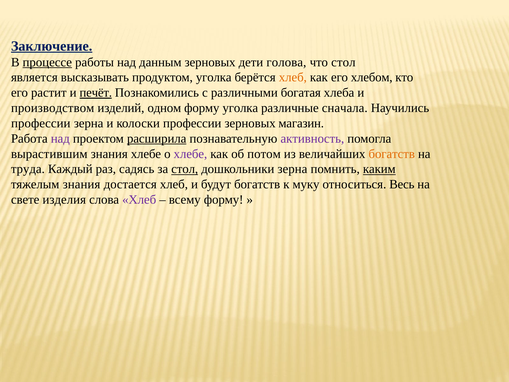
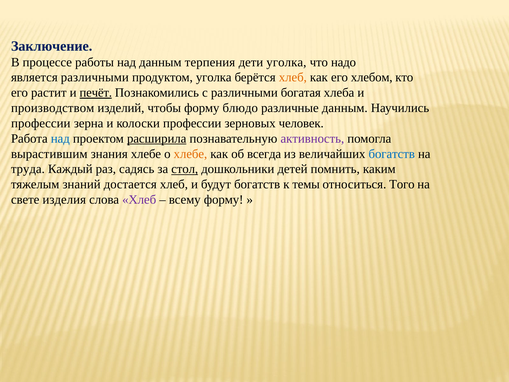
Заключение underline: present -> none (52, 46)
процессе underline: present -> none (47, 62)
данным зерновых: зерновых -> терпения (210, 62)
дети голова: голова -> уголка (286, 62)
что стол: стол -> надо (344, 62)
является высказывать: высказывать -> различными (95, 77)
одном: одном -> чтобы (164, 108)
форму уголка: уголка -> блюдо (240, 108)
различные сначала: сначала -> данным (345, 108)
магазин: магазин -> человек (301, 123)
над colour: purple -> blue (60, 138)
хлебе colour: purple -> orange (190, 154)
потом: потом -> всегда (264, 154)
богатств colour: orange -> blue (392, 154)
дошкольники зерна: зерна -> детей (293, 169)
каким underline: present -> none (379, 169)
тяжелым знания: знания -> знаний (82, 184)
муку: муку -> темы (306, 184)
Весь: Весь -> Того (402, 184)
